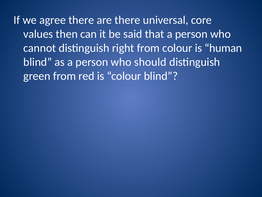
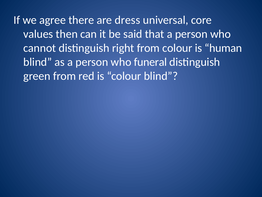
are there: there -> dress (127, 20)
should: should -> funeral (150, 62)
